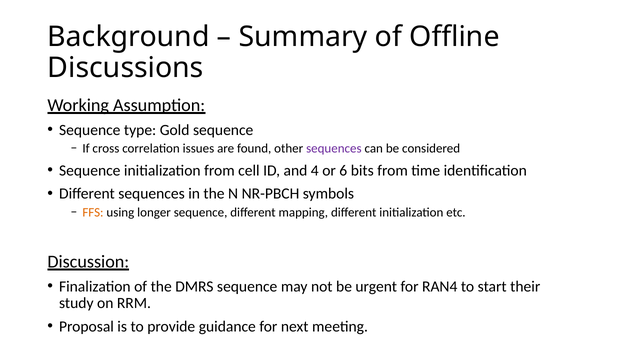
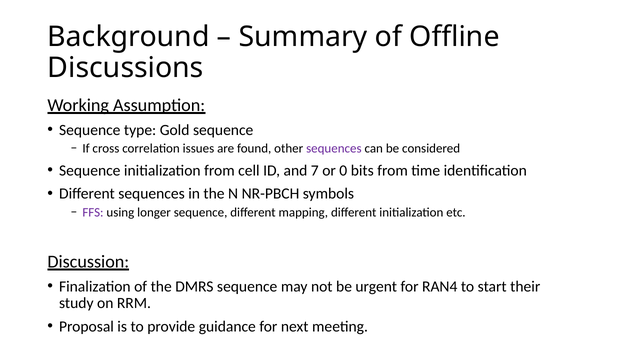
4: 4 -> 7 (315, 170)
6: 6 -> 0 (343, 170)
FFS colour: orange -> purple (93, 212)
